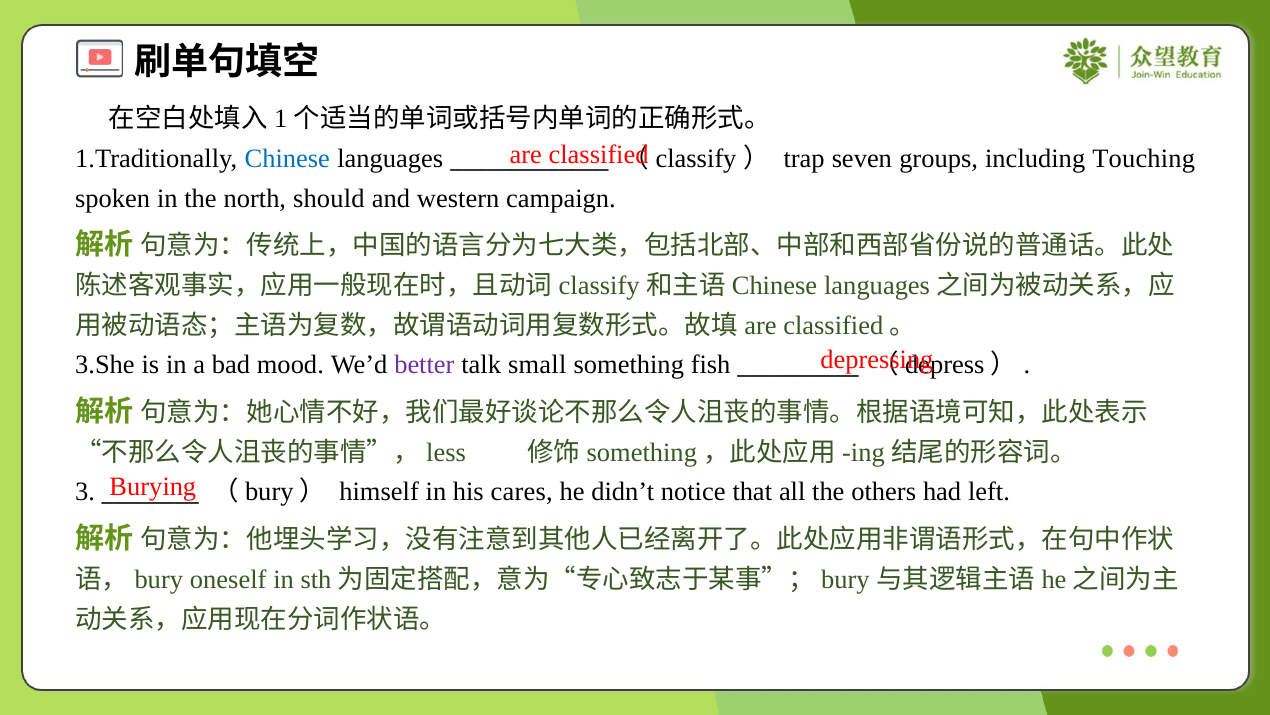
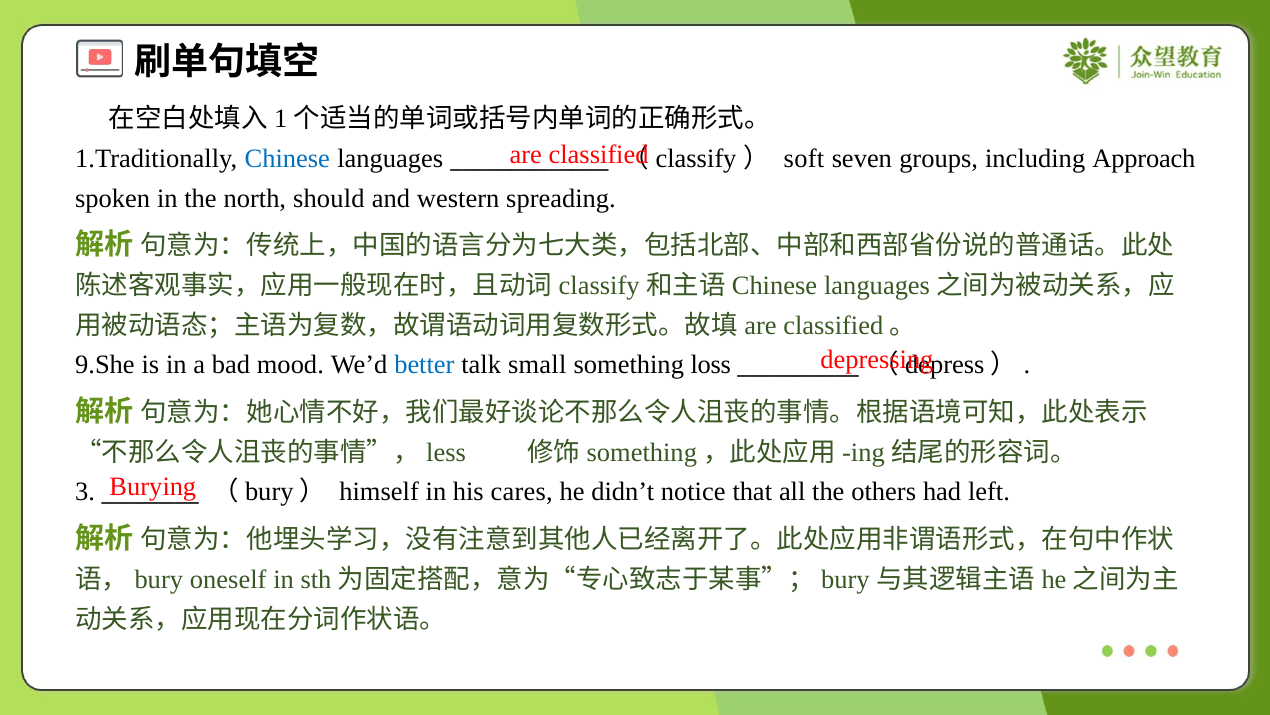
trap: trap -> soft (804, 159)
Touching: Touching -> Approach (1144, 159)
campaign: campaign -> spreading (561, 198)
3.She: 3.She -> 9.She (105, 364)
better colour: purple -> blue (424, 364)
fish: fish -> loss (711, 364)
